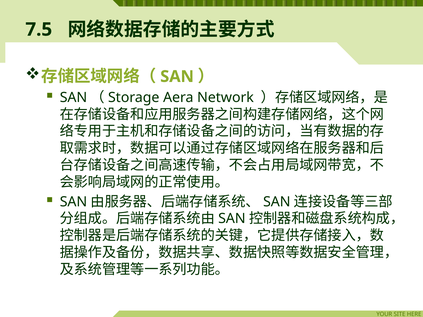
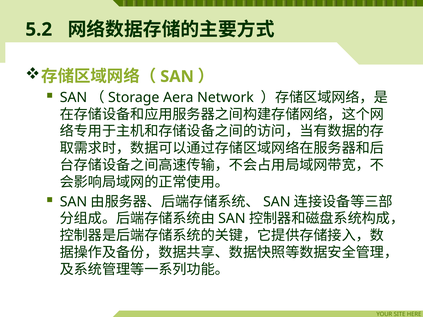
7.5: 7.5 -> 5.2 (39, 30)
